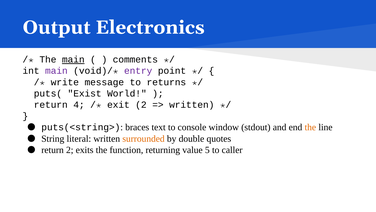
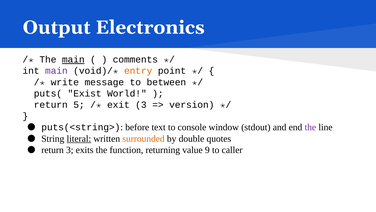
entry colour: purple -> orange (138, 71)
returns: returns -> between (166, 82)
4: 4 -> 5 (79, 105)
exit 2: 2 -> 3 (141, 105)
written: written -> version (192, 105)
braces: braces -> before (137, 127)
the colour: orange -> purple (310, 127)
literal underline: none -> present (79, 138)
return 2: 2 -> 3 (70, 150)
5: 5 -> 9 (207, 150)
